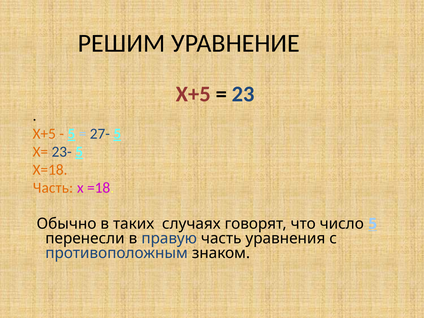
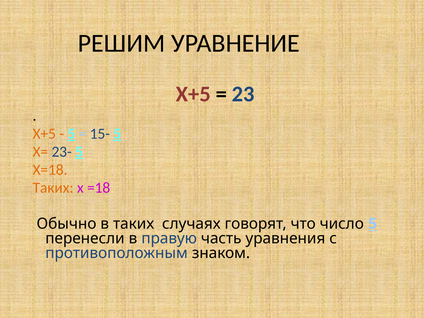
27-: 27- -> 15- (100, 134)
Часть: Часть -> Таких (53, 188)
